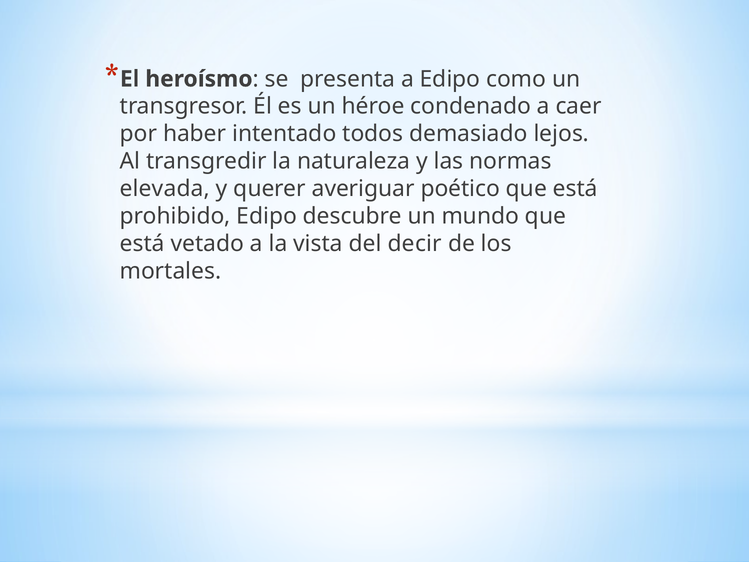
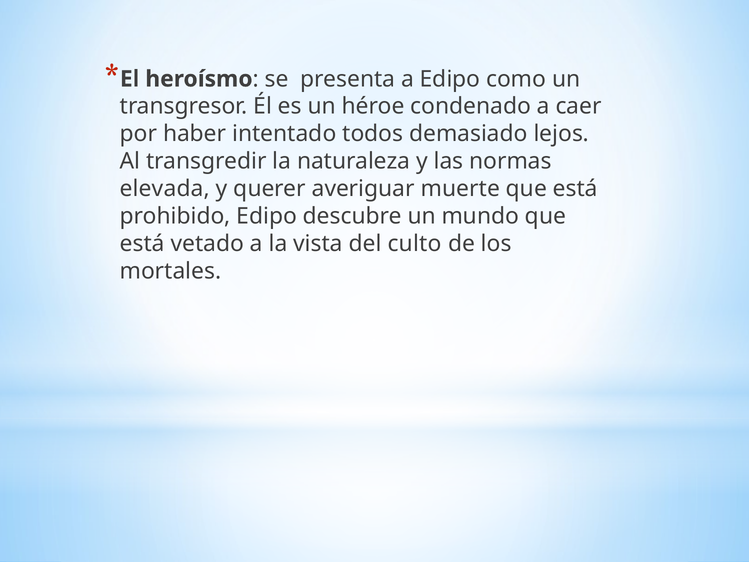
poético: poético -> muerte (460, 189)
decir: decir -> culto (415, 244)
